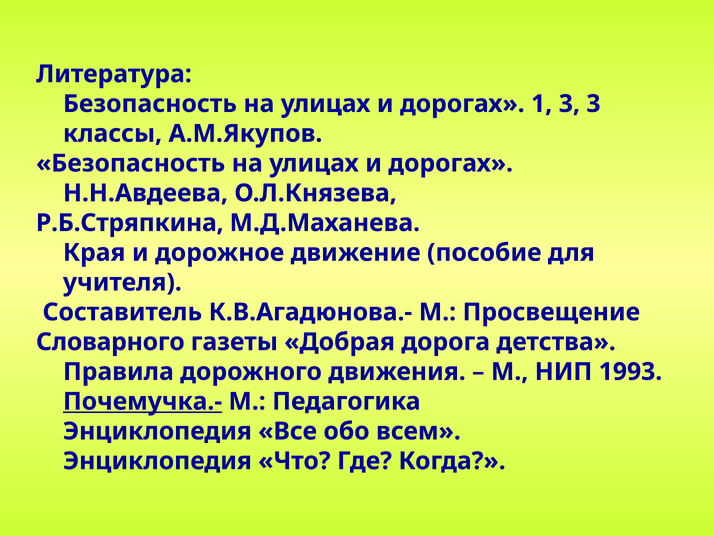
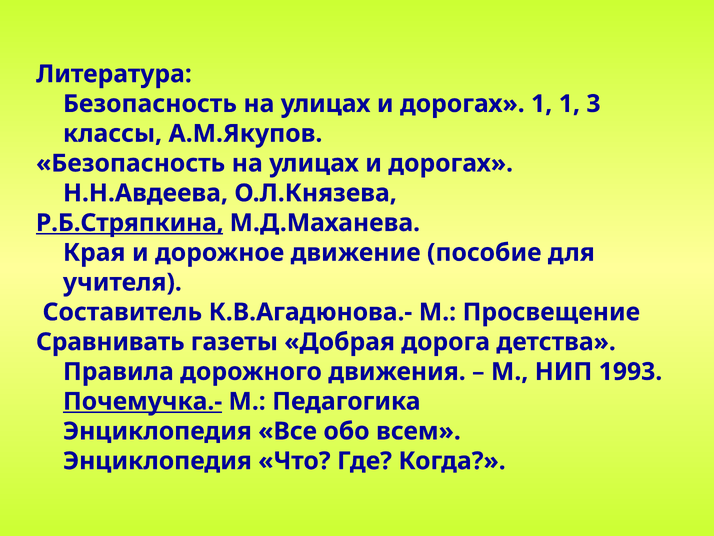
1 3: 3 -> 1 (569, 104)
Р.Б.Стряпкина underline: none -> present (130, 223)
Словарного: Словарного -> Сравнивать (110, 342)
